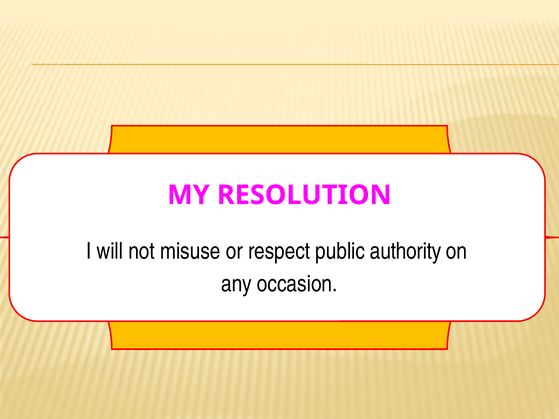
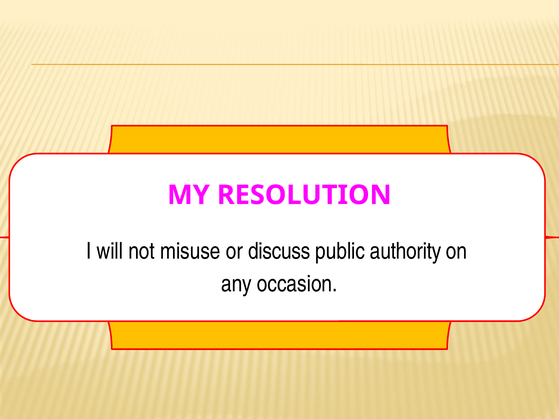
respect: respect -> discuss (279, 251)
